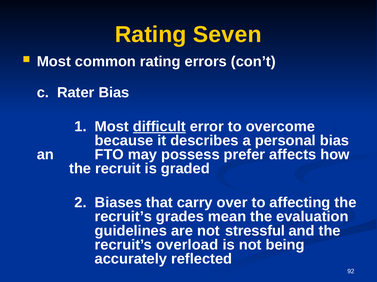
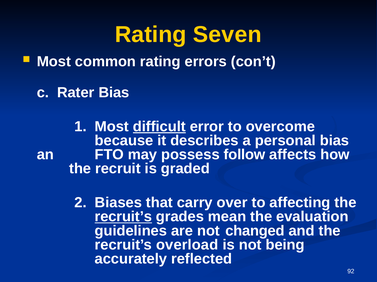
prefer: prefer -> follow (245, 155)
recruit’s underline: none -> present (123, 217)
stressful: stressful -> changed (255, 231)
